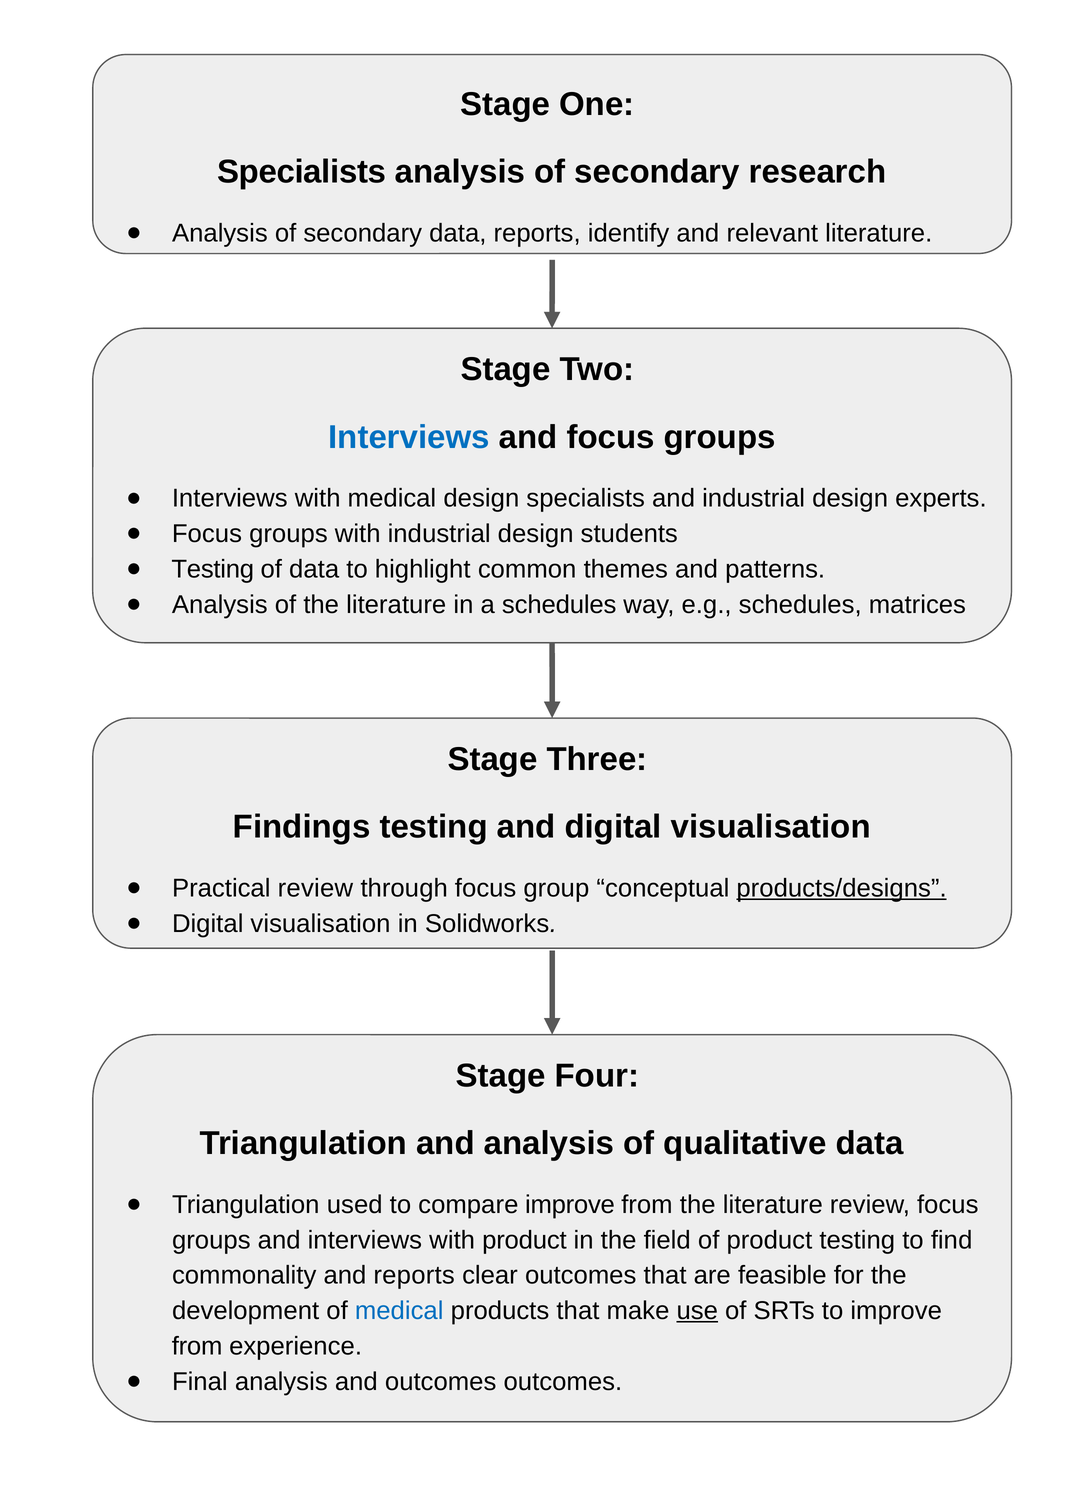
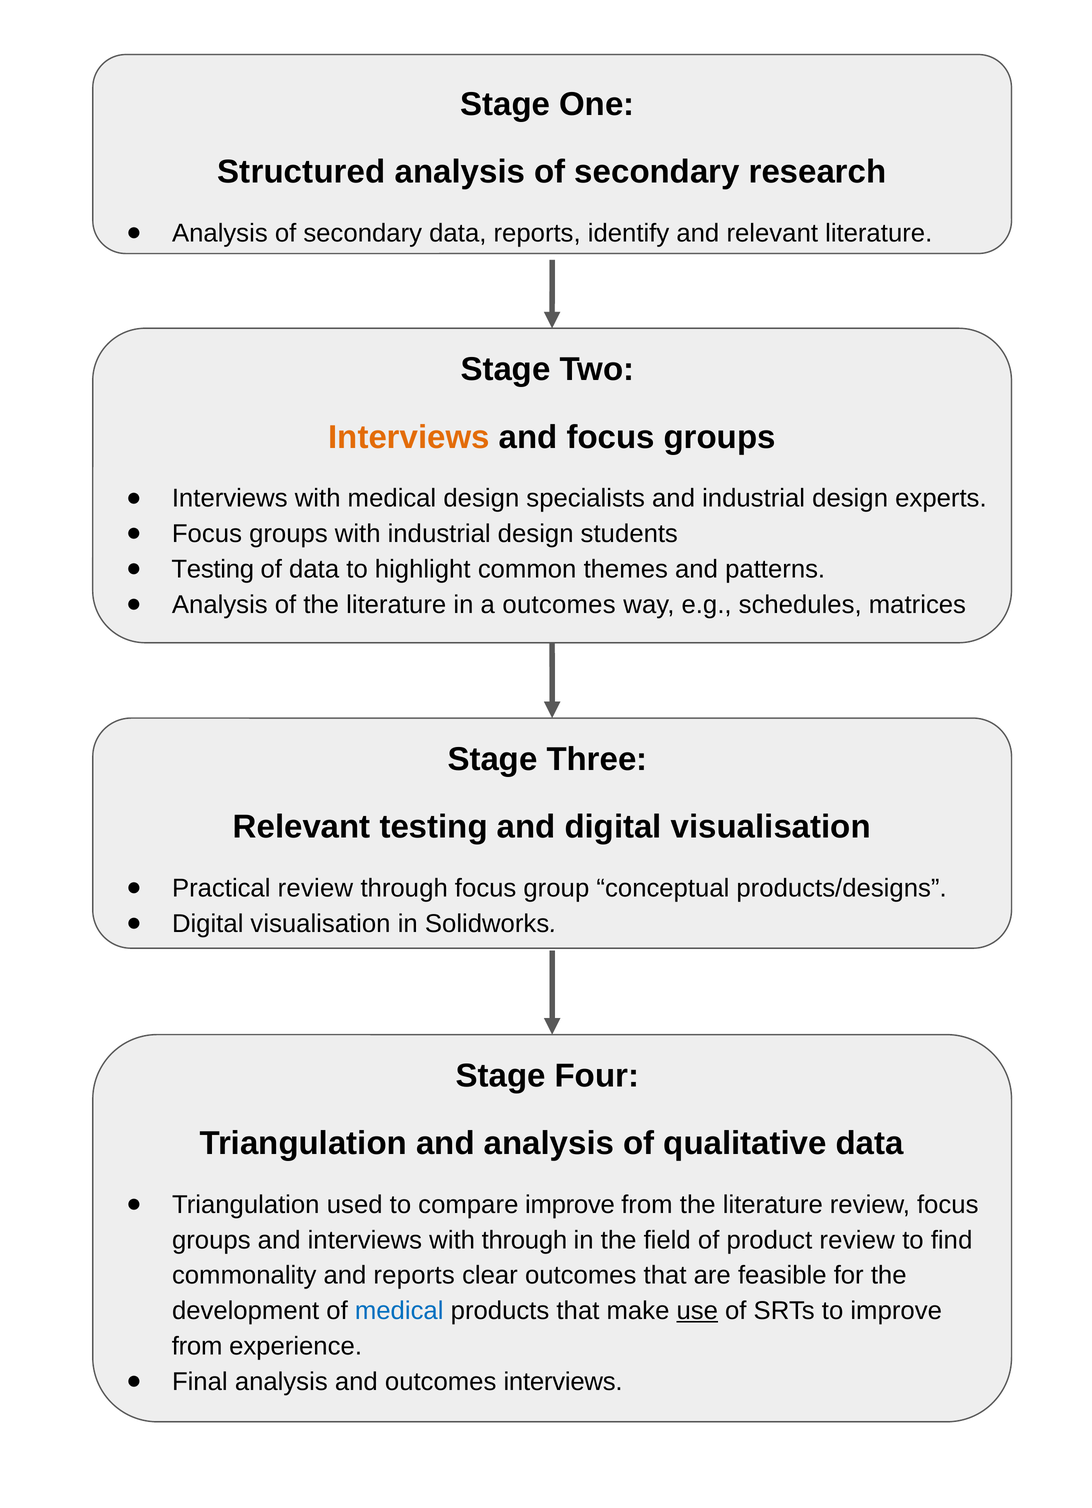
Specialists: Specialists -> Structured (301, 172)
Interviews colour: blue -> orange (409, 437)
a schedules: schedules -> outcomes (559, 605)
Findings: Findings -> Relevant (302, 827)
products/designs underline: present -> none (842, 888)
with product: product -> through (524, 1240)
product testing: testing -> review (857, 1240)
outcomes outcomes: outcomes -> interviews (563, 1382)
